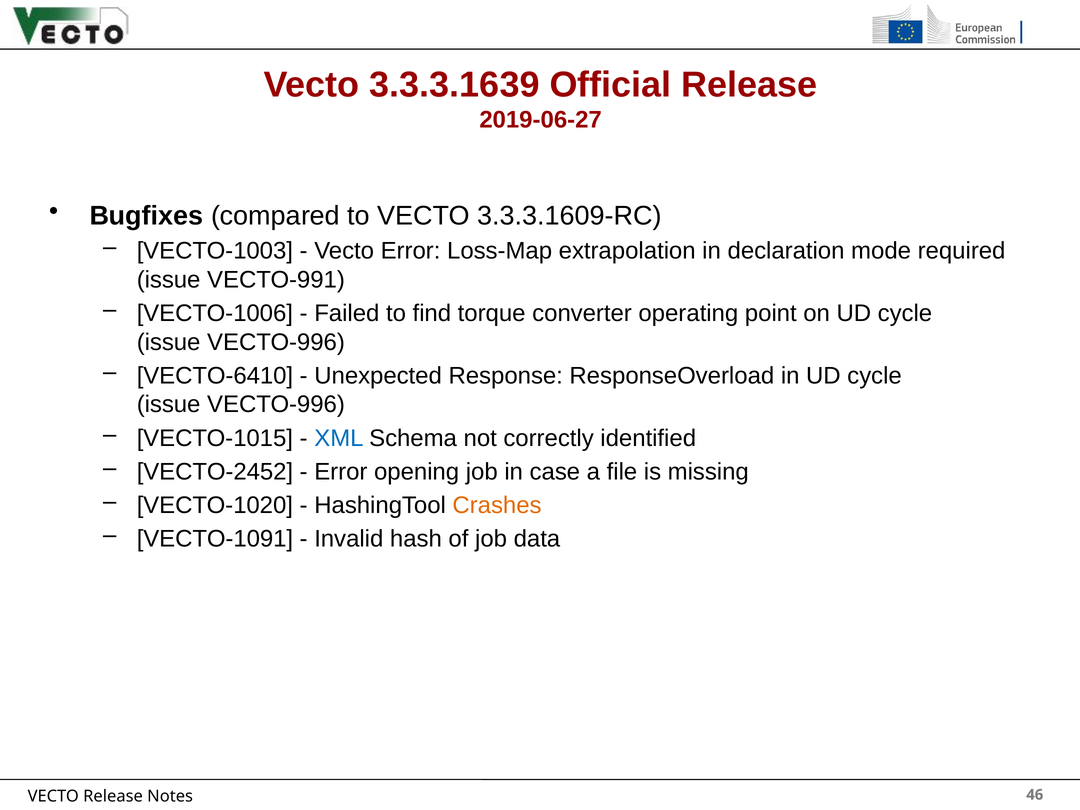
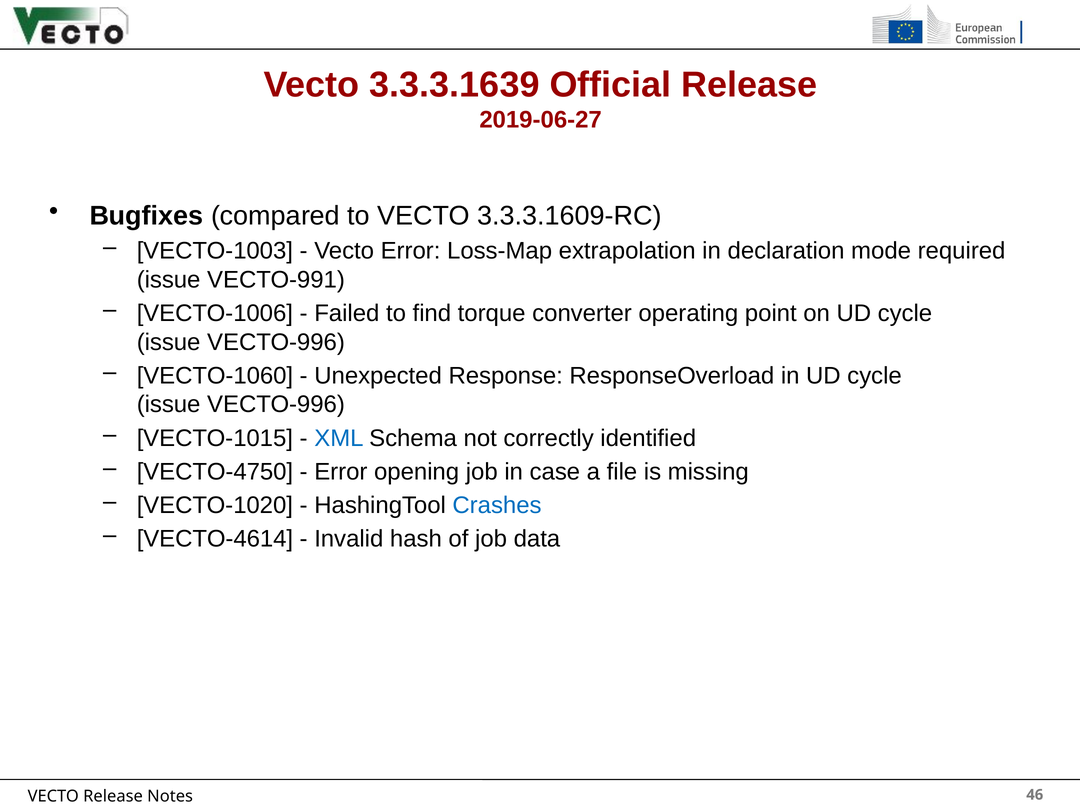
VECTO-6410: VECTO-6410 -> VECTO-1060 (215, 376)
VECTO-2452: VECTO-2452 -> VECTO-4750 (215, 472)
Crashes colour: orange -> blue (497, 505)
VECTO-1091: VECTO-1091 -> VECTO-4614 (215, 539)
